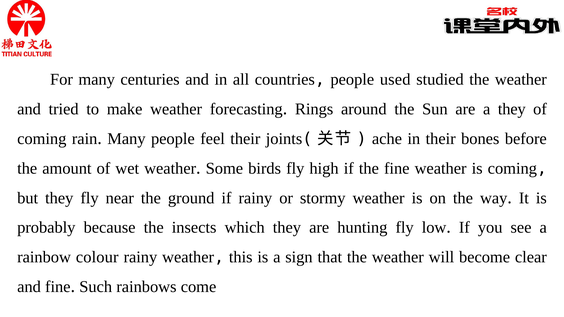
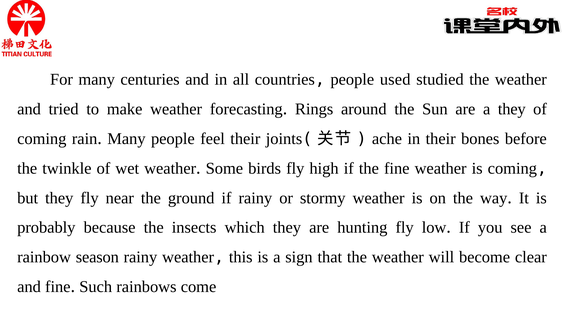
amount: amount -> twinkle (67, 168)
colour: colour -> season (97, 257)
